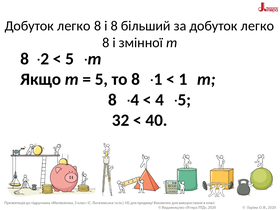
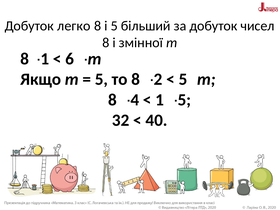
і 8: 8 -> 5 (114, 26)
за добуток легко: легко -> чисел (257, 26)
2: 2 -> 1 (45, 59)
5: 5 -> 6 (70, 59)
1: 1 -> 2 (158, 79)
1: 1 -> 5 (183, 79)
4: 4 -> 1 (160, 100)
